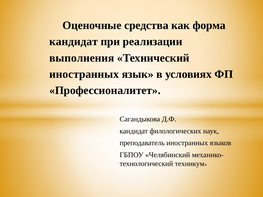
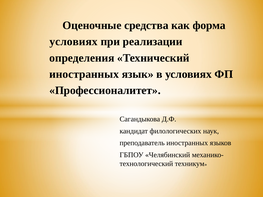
кандидат: кандидат -> условиях (74, 42)
выполнения: выполнения -> определения (82, 58)
